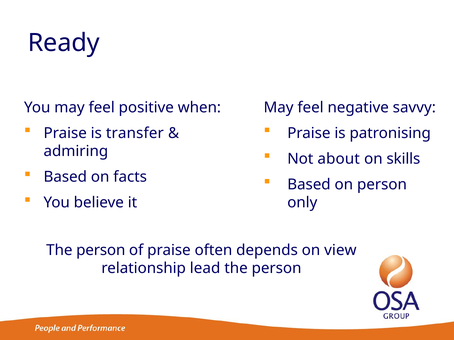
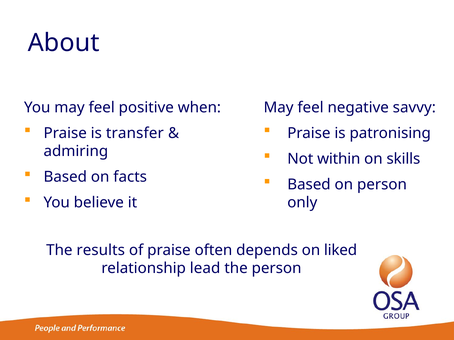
Ready: Ready -> About (64, 43)
about: about -> within (339, 159)
person: person -> results (101, 251)
view: view -> liked (341, 251)
